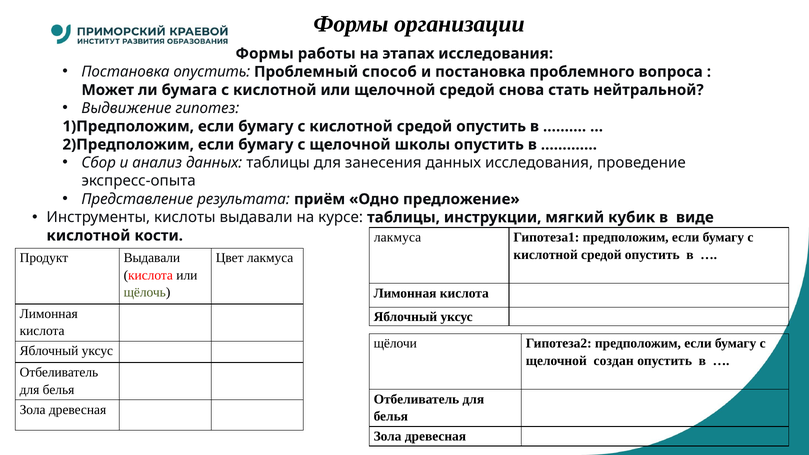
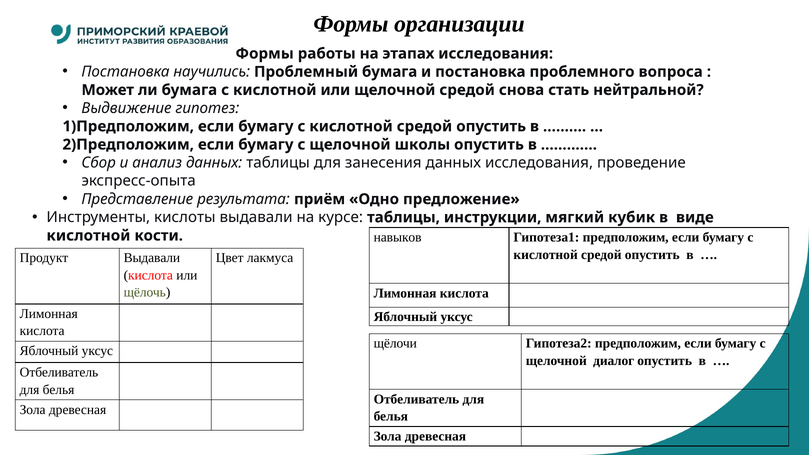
Постановка опустить: опустить -> научились (212, 72)
Проблемный способ: способ -> бумага (390, 72)
лакмуса: лакмуса -> навыков (398, 237)
создан: создан -> диалог (614, 361)
